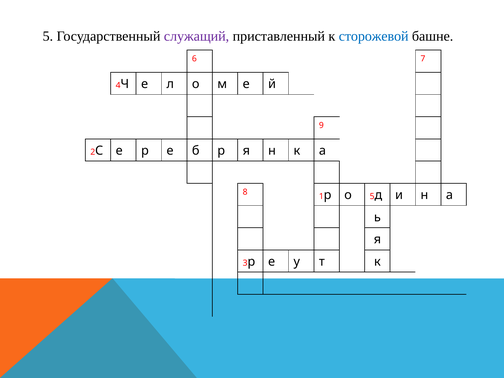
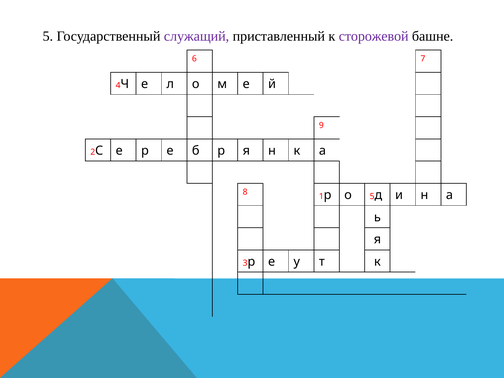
сторожевой colour: blue -> purple (374, 36)
